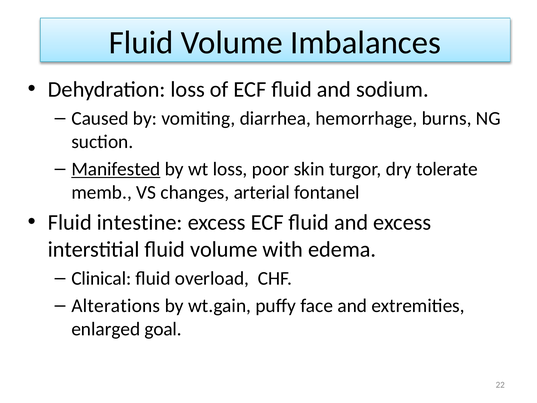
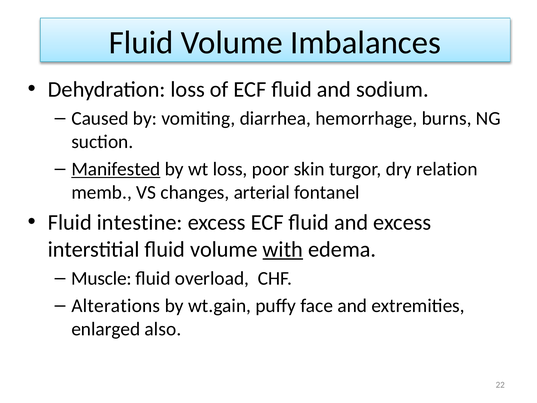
tolerate: tolerate -> relation (447, 169)
with underline: none -> present (283, 249)
Clinical: Clinical -> Muscle (101, 278)
goal: goal -> also (163, 329)
